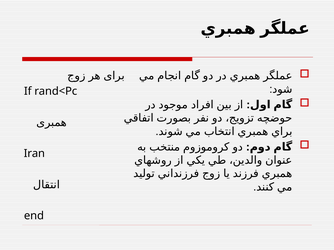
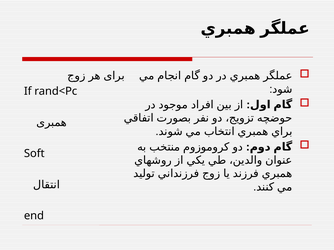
Iran: Iran -> Soft (34, 154)
